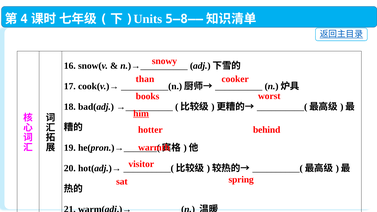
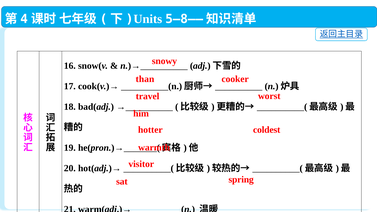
books: books -> travel (148, 96)
him underline: present -> none (141, 114)
behind: behind -> coldest (267, 130)
